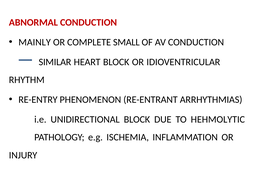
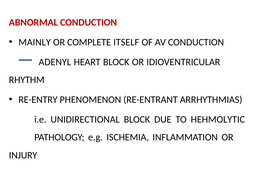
SMALL: SMALL -> ITSELF (126, 42)
SIMILAR: SIMILAR -> ADENYL (55, 62)
